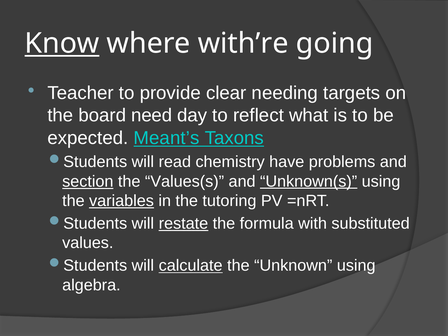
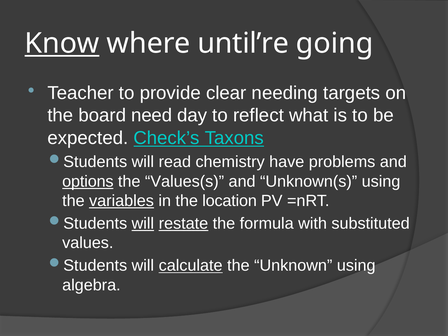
with’re: with’re -> until’re (243, 43)
Meant’s: Meant’s -> Check’s (167, 138)
section: section -> options (88, 181)
Unknown(s underline: present -> none (309, 181)
tutoring: tutoring -> location (230, 201)
will underline: none -> present (143, 223)
